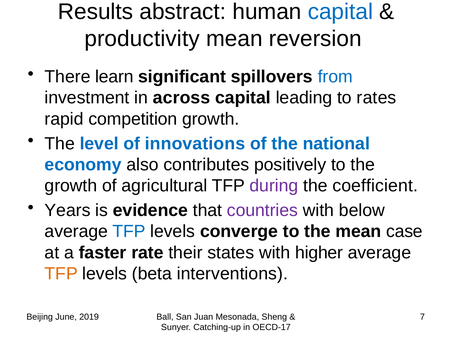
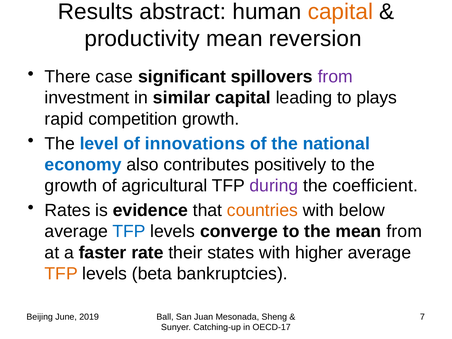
capital colour: blue -> orange (340, 12)
learn: learn -> case (114, 77)
from colour: blue -> purple (335, 77)
across: across -> similar (182, 98)
rates: rates -> plays (377, 98)
Years: Years -> Rates (68, 210)
countries colour: purple -> orange (263, 210)
mean case: case -> from (404, 232)
interventions: interventions -> bankruptcies (232, 274)
